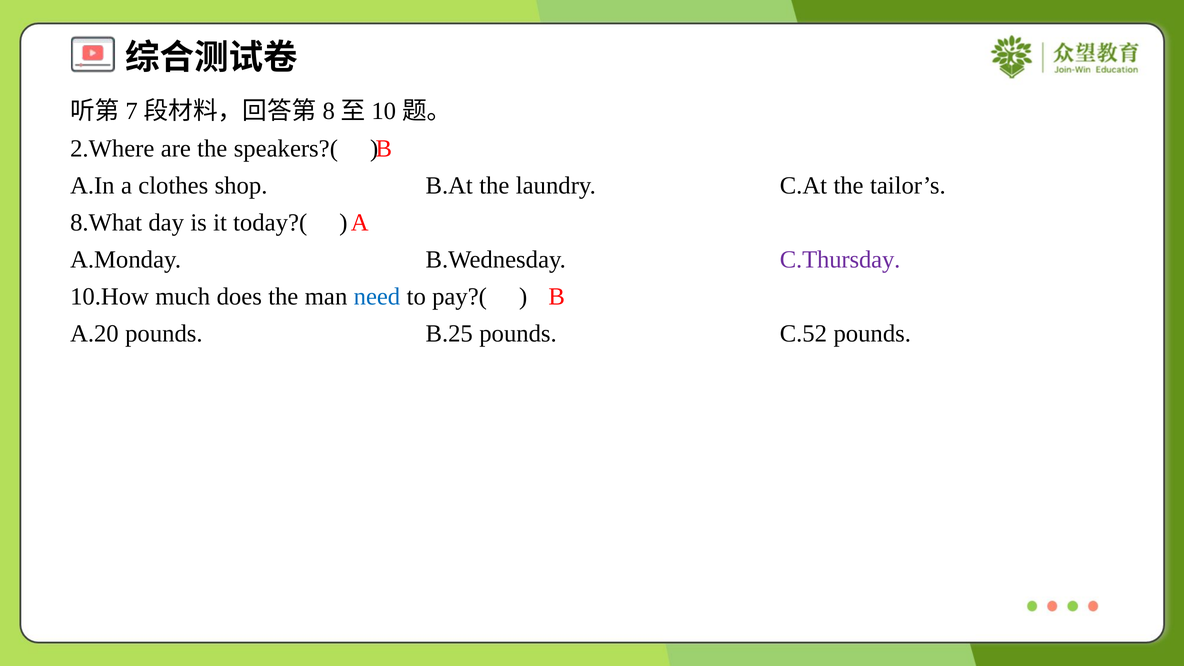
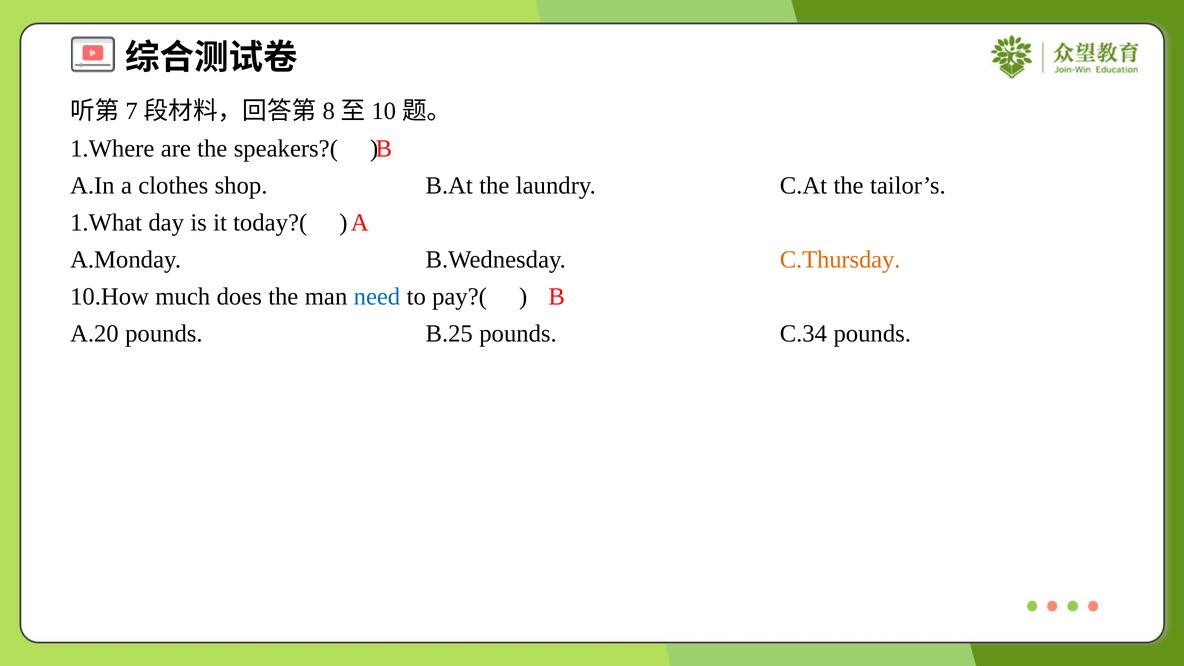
2.Where: 2.Where -> 1.Where (112, 149)
8.What: 8.What -> 1.What (106, 223)
C.Thursday colour: purple -> orange (840, 260)
C.52: C.52 -> C.34 (803, 334)
